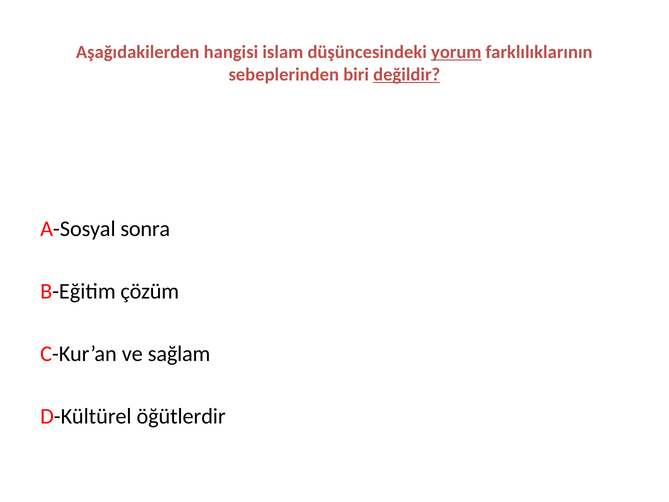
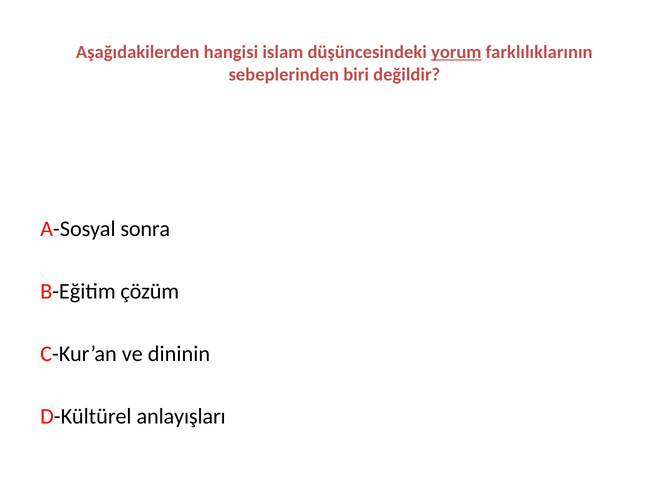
değildir underline: present -> none (407, 74)
sağlam: sağlam -> dininin (179, 354)
öğütlerdir: öğütlerdir -> anlayışları (181, 416)
